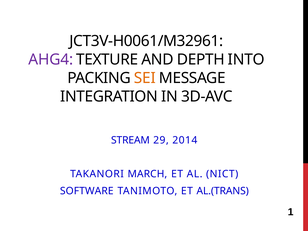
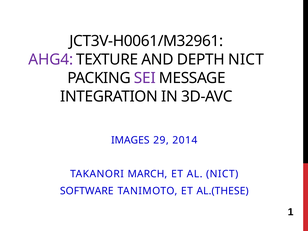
DEPTH INTO: INTO -> NICT (246, 59)
SEI colour: orange -> purple (145, 78)
STREAM: STREAM -> IMAGES (130, 140)
AL.(TRANS: AL.(TRANS -> AL.(THESE (223, 191)
